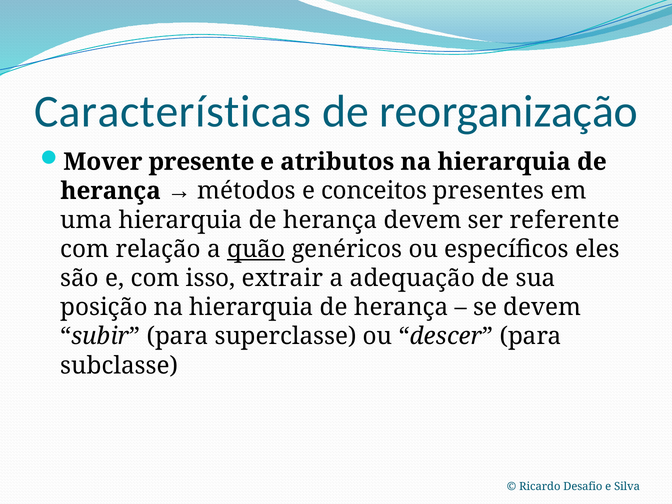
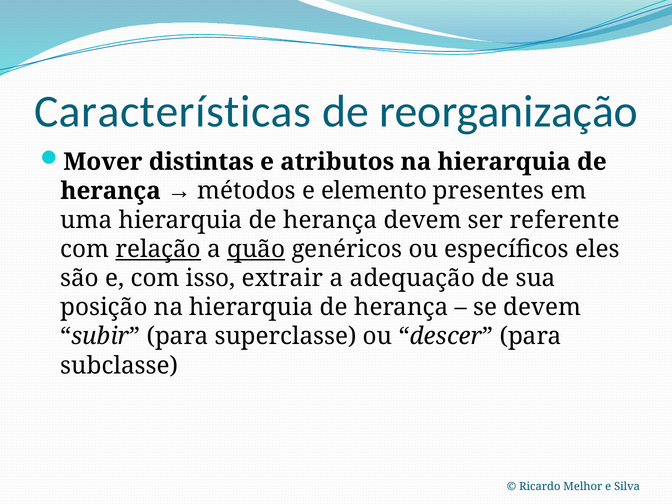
presente: presente -> distintas (201, 162)
conceitos: conceitos -> elemento (374, 191)
relação underline: none -> present (158, 249)
Desafio: Desafio -> Melhor (583, 486)
